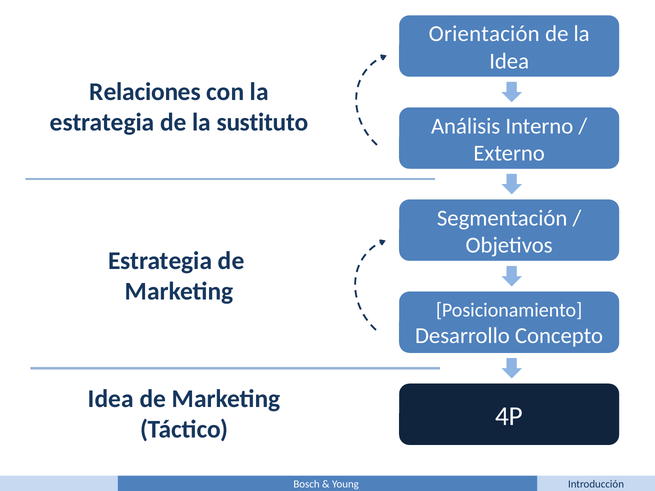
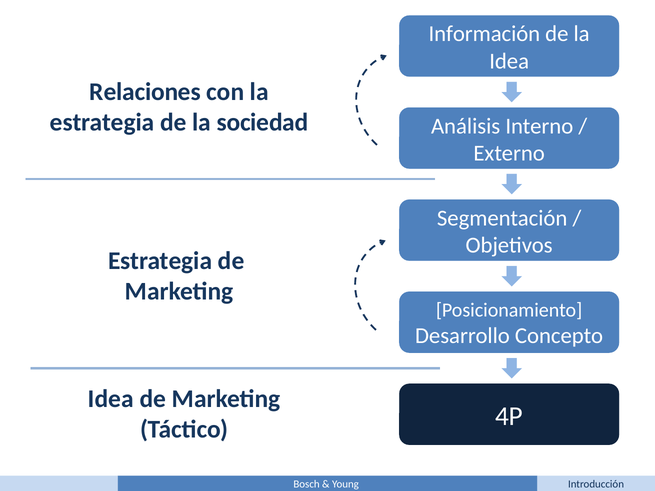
Orientación: Orientación -> Información (484, 34)
sustituto: sustituto -> sociedad (263, 122)
